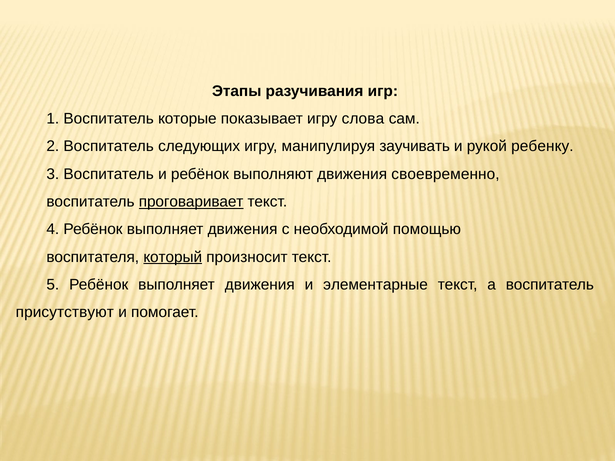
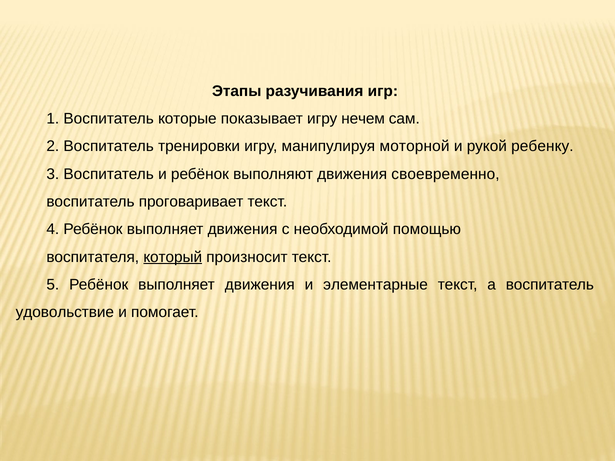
слова: слова -> нечем (363, 119)
следующих: следующих -> тренировки (199, 146)
заучивать: заучивать -> моторной (415, 146)
проговаривает underline: present -> none (191, 202)
присутствуют: присутствуют -> удовольствие (65, 313)
